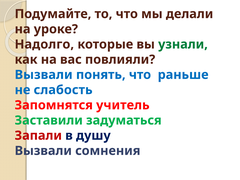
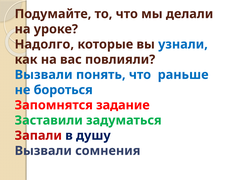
узнали colour: green -> blue (183, 44)
слабость: слабость -> бороться (63, 90)
учитель: учитель -> задание (123, 105)
